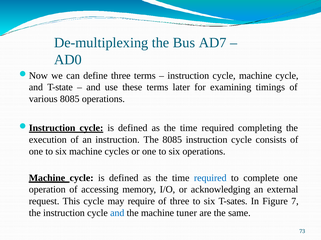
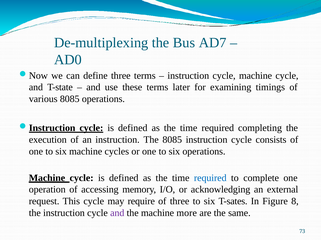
7: 7 -> 8 (295, 202)
and colour: blue -> purple (117, 214)
tuner: tuner -> more (187, 214)
